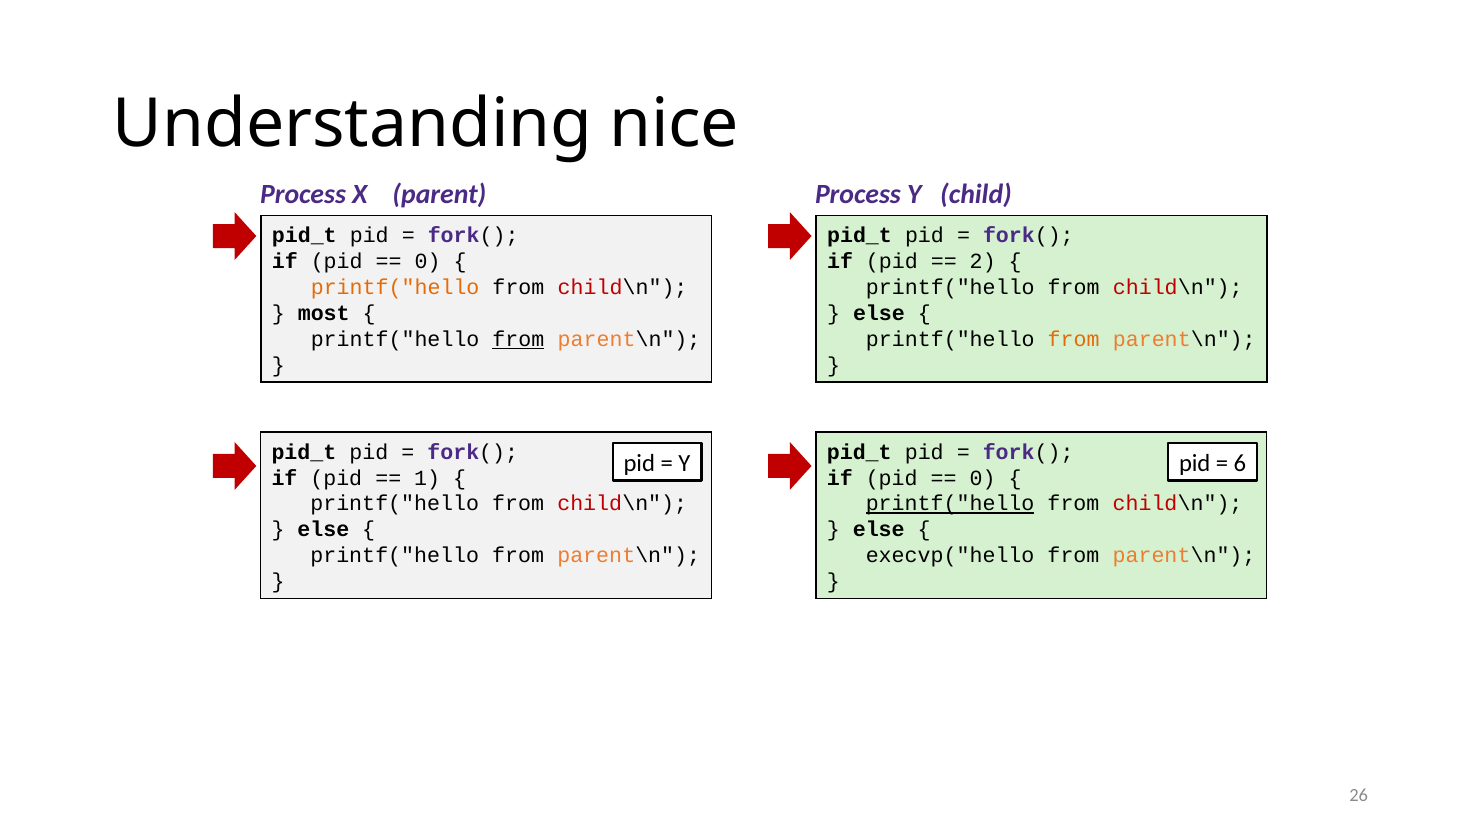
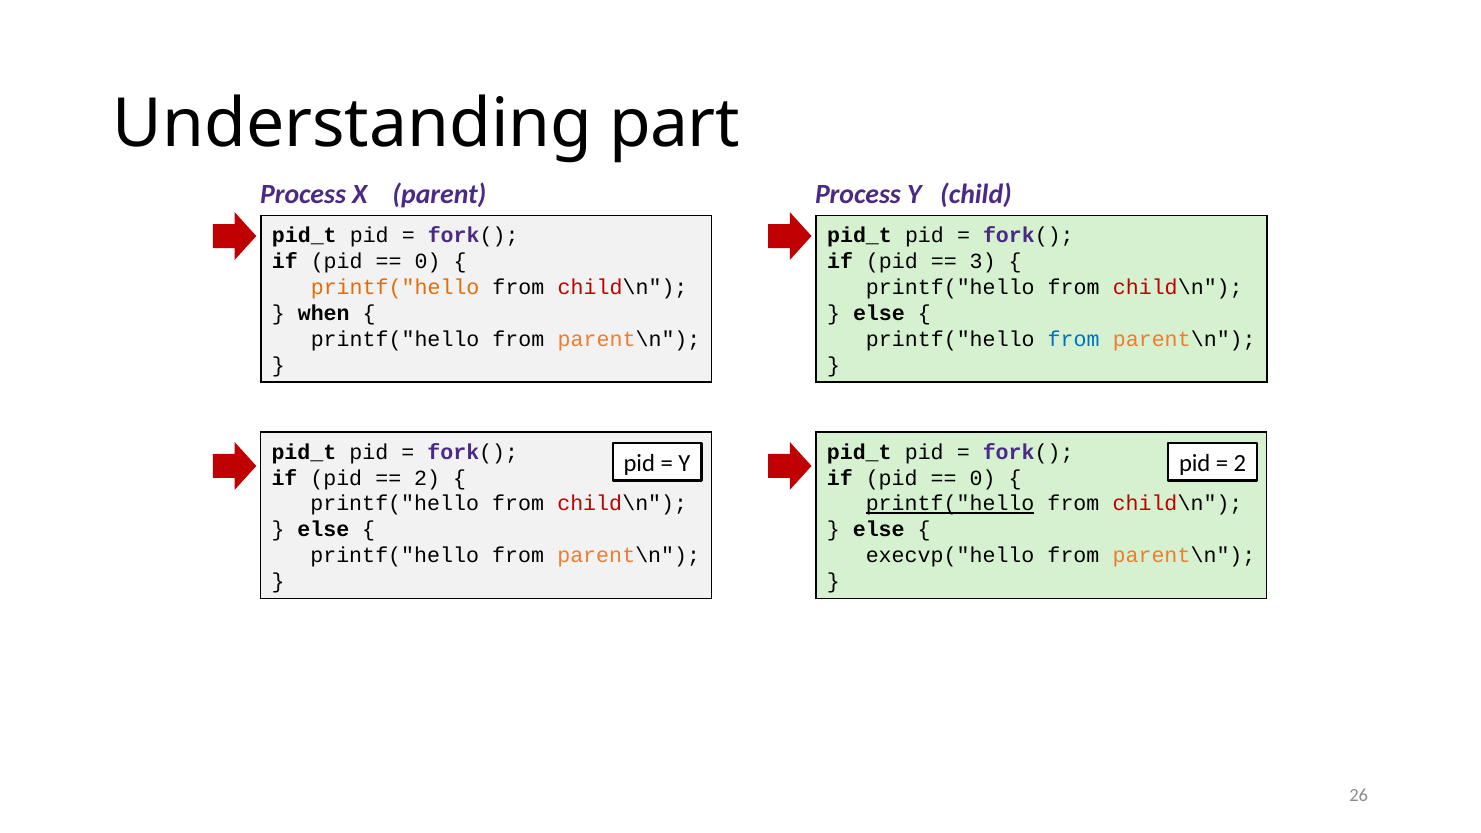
nice: nice -> part (675, 124)
2: 2 -> 3 (983, 261)
most: most -> when (324, 313)
from underline: present -> none (518, 339)
from colour: orange -> blue (1074, 339)
6: 6 -> 2 (1240, 464)
1: 1 -> 2 (427, 478)
